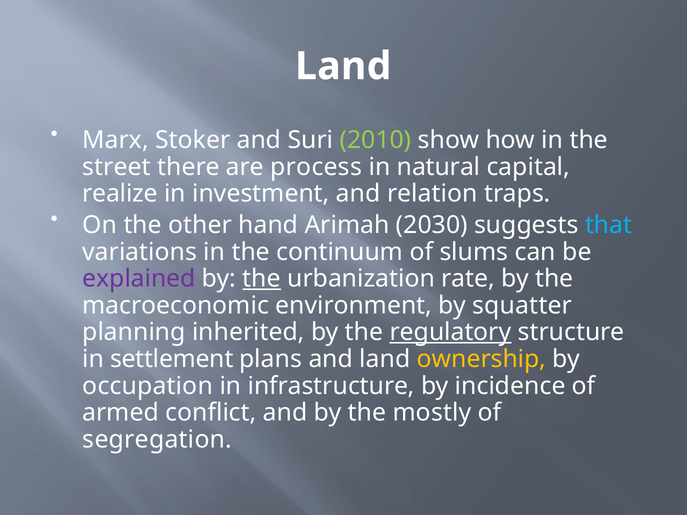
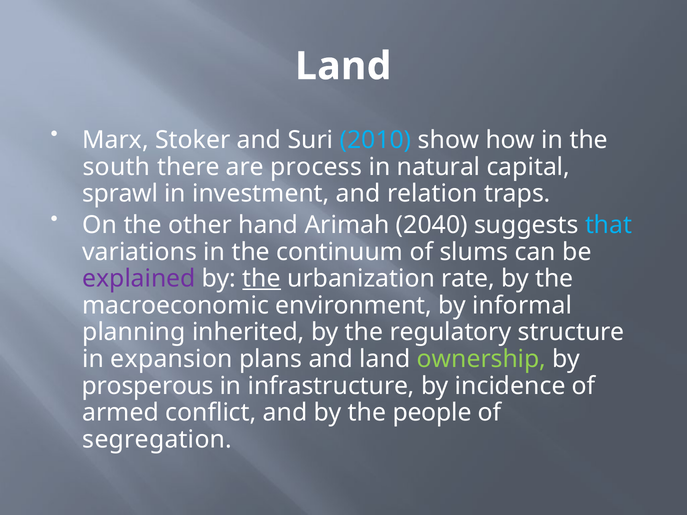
2010 colour: light green -> light blue (376, 140)
street: street -> south (117, 167)
realize: realize -> sprawl (120, 194)
2030: 2030 -> 2040 (432, 225)
squatter: squatter -> informal (522, 306)
regulatory underline: present -> none (450, 332)
settlement: settlement -> expansion (172, 359)
ownership colour: yellow -> light green (481, 359)
occupation: occupation -> prosperous (148, 386)
mostly: mostly -> people (432, 413)
